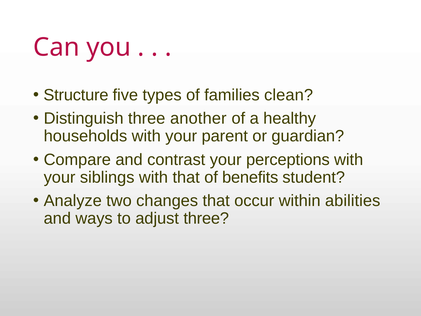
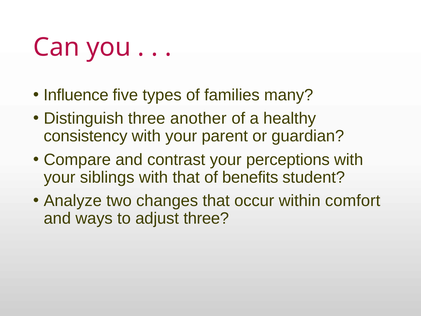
Structure: Structure -> Influence (76, 95)
clean: clean -> many (289, 95)
households: households -> consistency (86, 136)
abilities: abilities -> comfort (353, 201)
